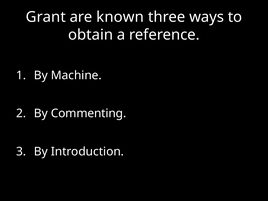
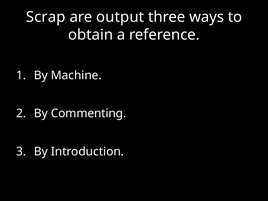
Grant: Grant -> Scrap (46, 17)
known: known -> output (120, 17)
